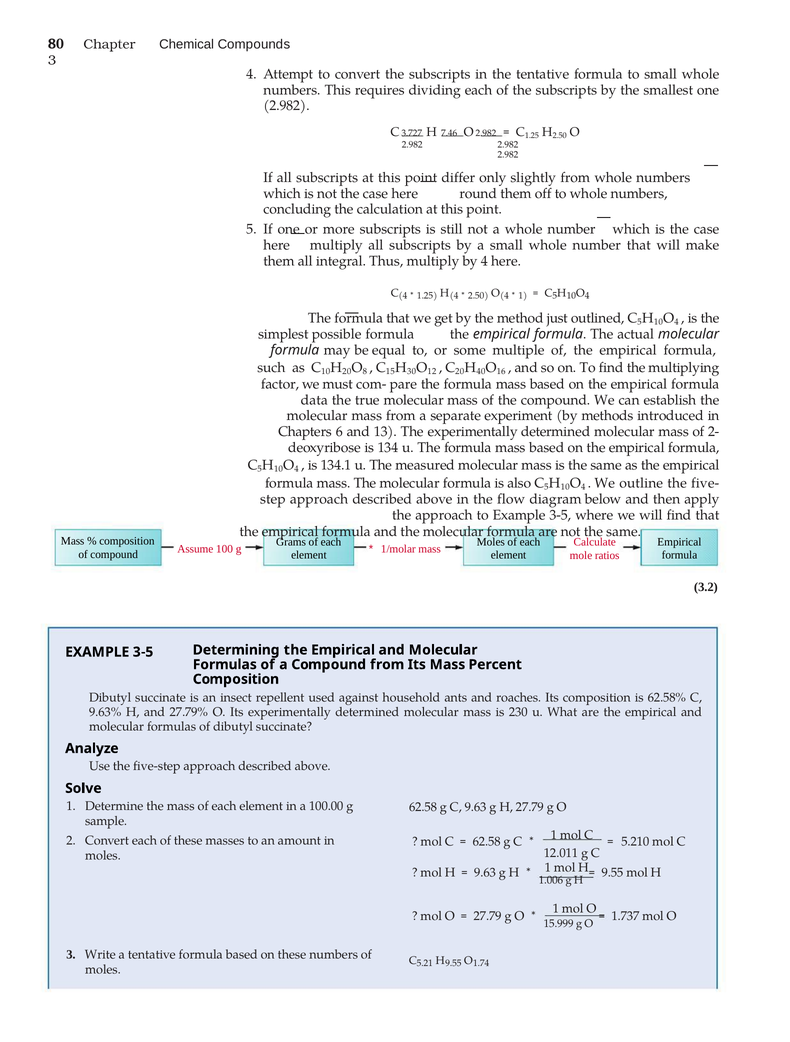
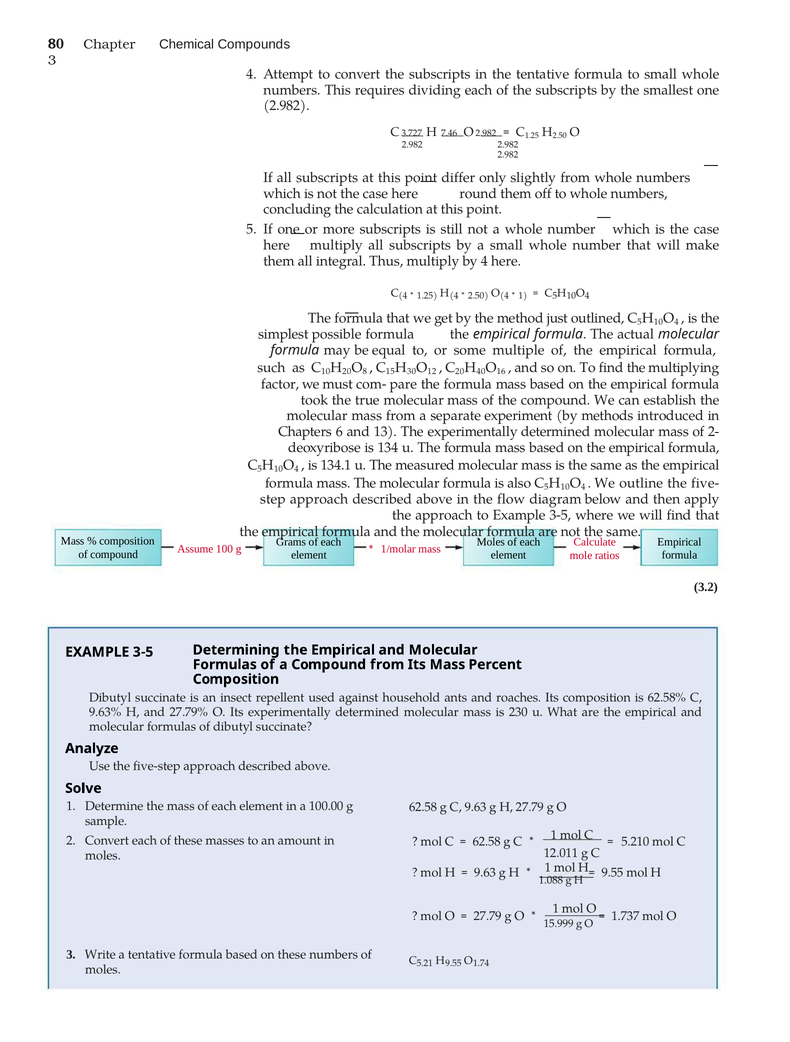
data: data -> took (314, 400)
1.006: 1.006 -> 1.088 (551, 880)
